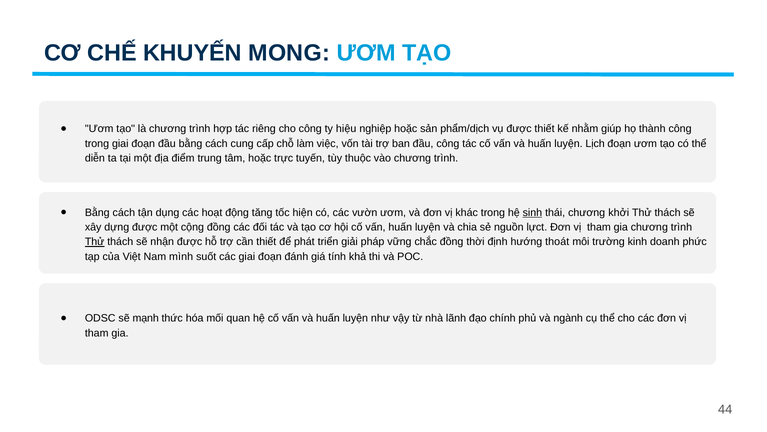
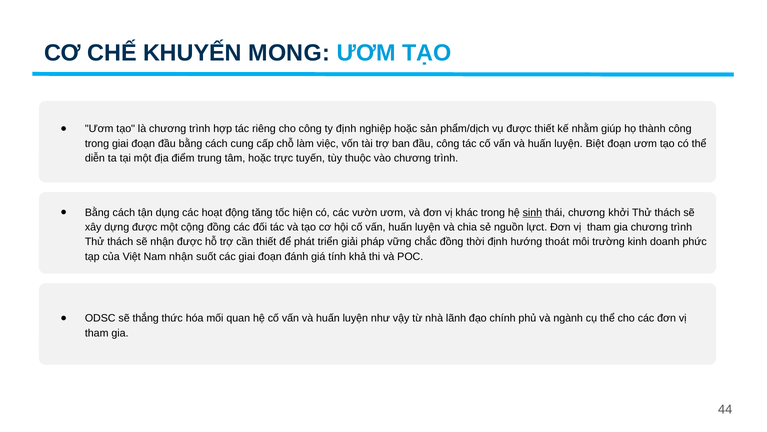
ty hiệu: hiệu -> định (346, 129)
Lịch: Lịch -> Biệt (595, 143)
Thử underline: present -> none (95, 242)
Nam mình: mình -> nhận (181, 256)
mạnh: mạnh -> thắng (146, 318)
